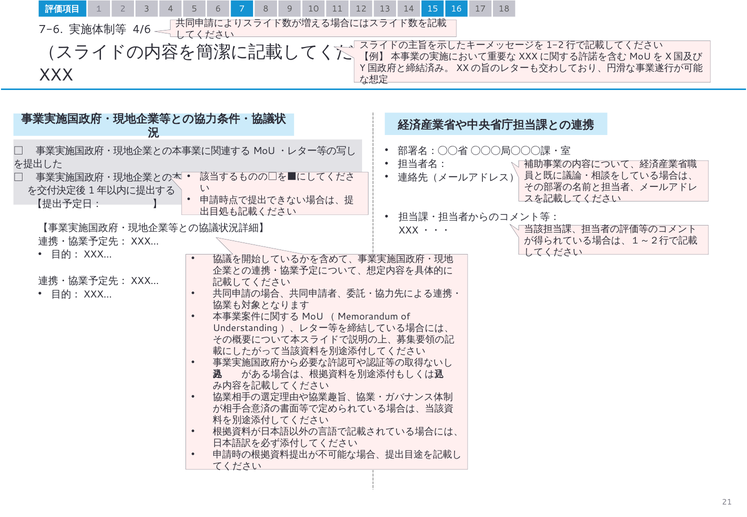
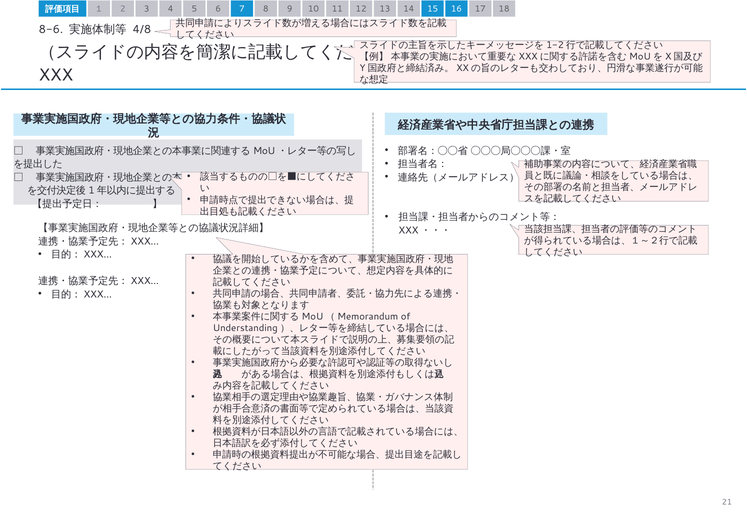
7-6: 7-6 -> 8-6 (51, 30)
4/6: 4/6 -> 4/8 (142, 30)
